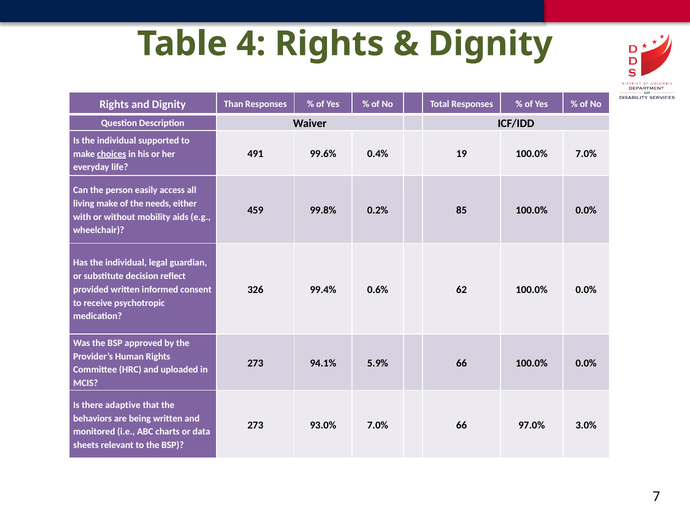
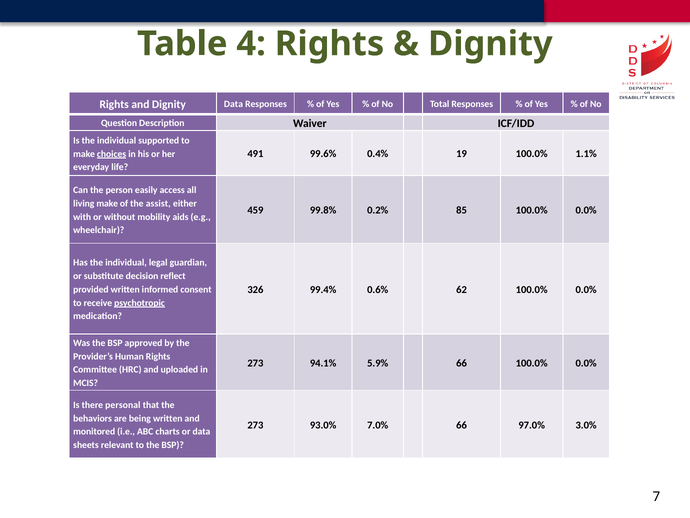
Dignity Than: Than -> Data (233, 104)
100.0% 7.0%: 7.0% -> 1.1% (586, 154)
needs: needs -> assist (158, 203)
psychotropic underline: none -> present (140, 303)
adaptive: adaptive -> personal (123, 405)
